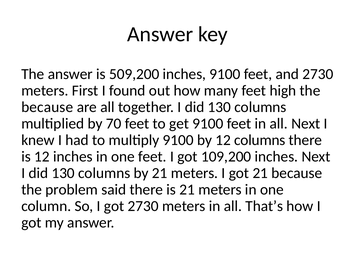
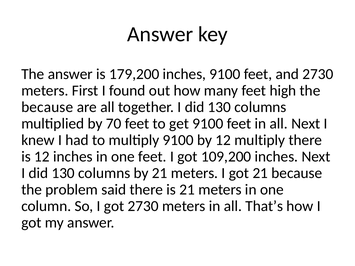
509,200: 509,200 -> 179,200 (134, 74)
12 columns: columns -> multiply (260, 140)
